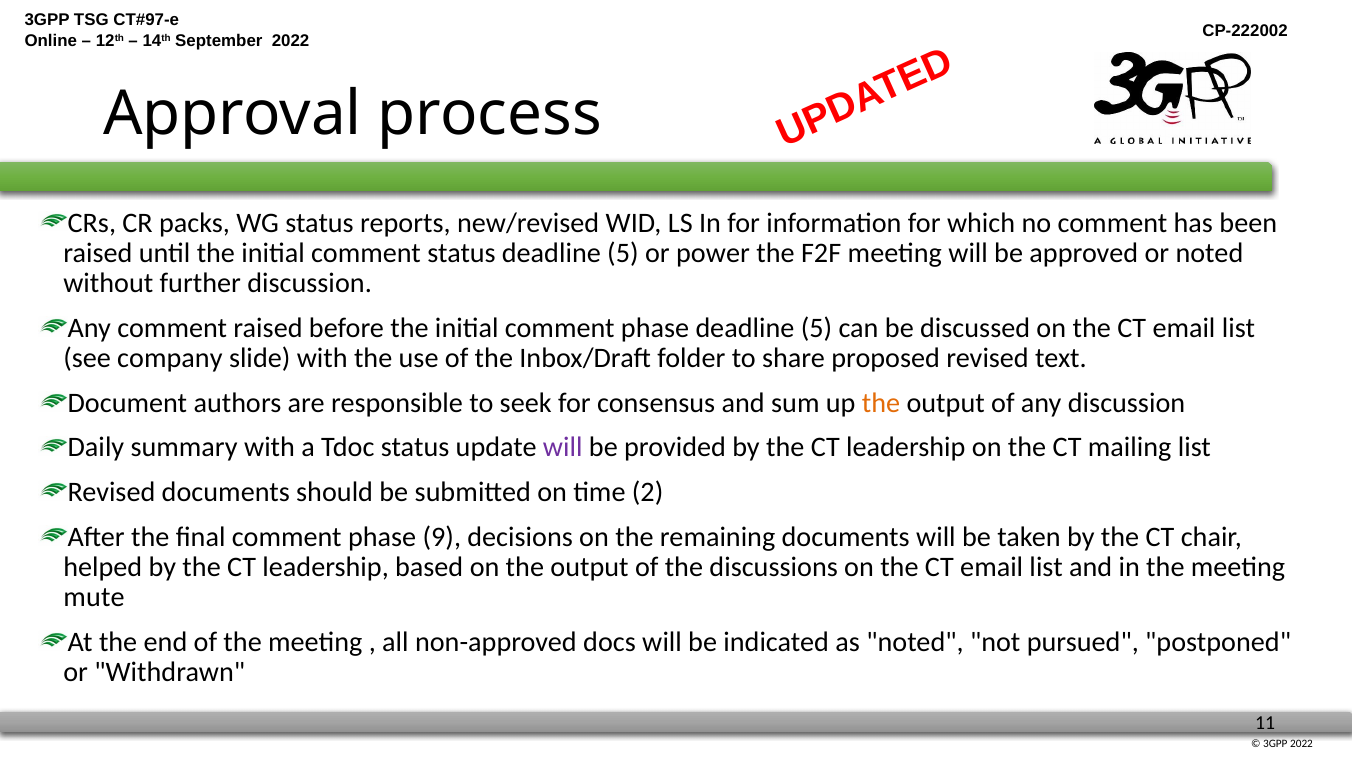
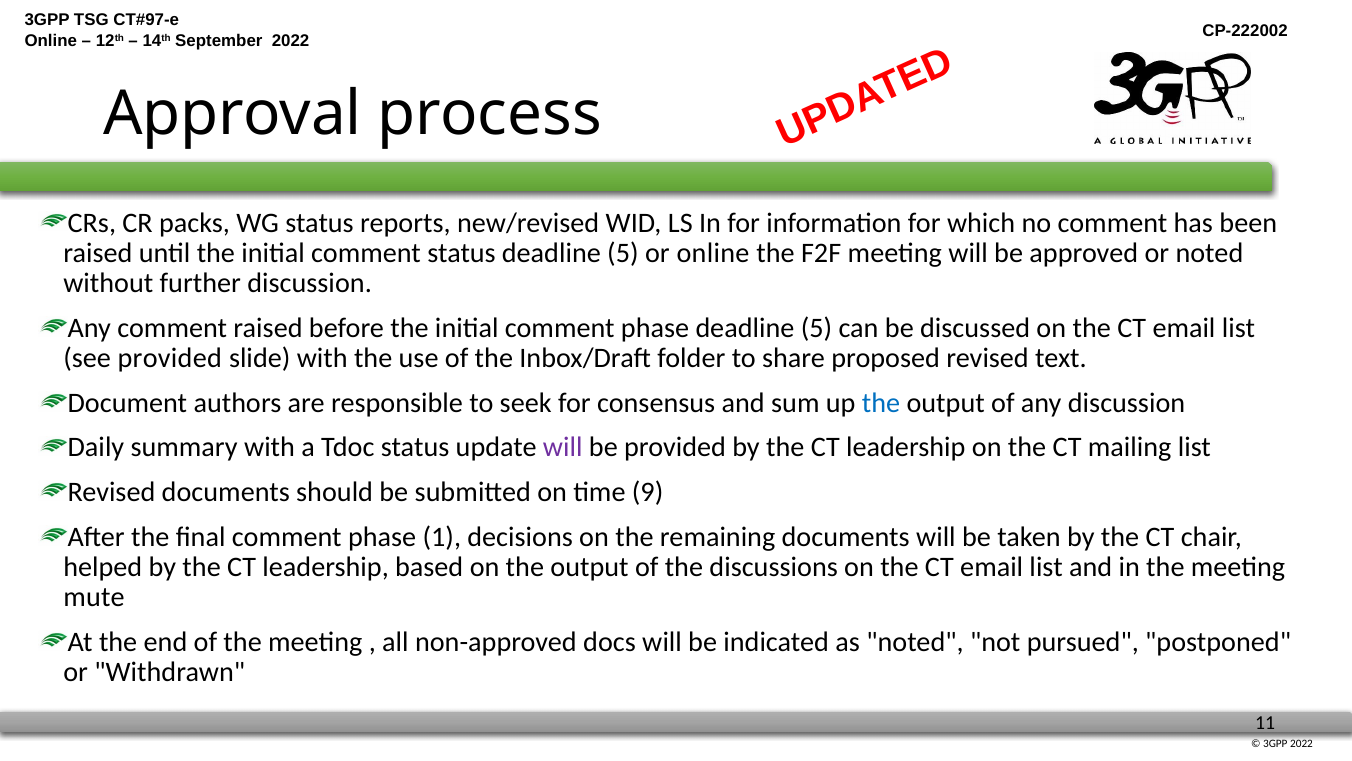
or power: power -> online (713, 253)
see company: company -> provided (170, 358)
the colour: orange -> blue (881, 403)
2: 2 -> 9 (648, 492)
9: 9 -> 1 (442, 536)
